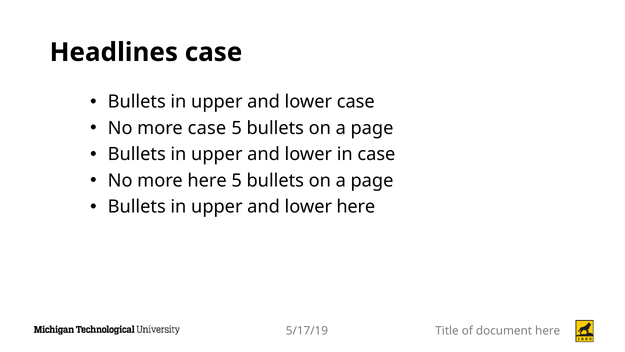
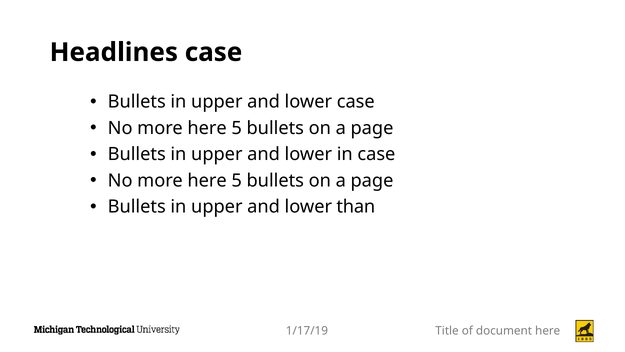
case: case -> here (207, 128)
lower here: here -> than (356, 206)
5/17/19: 5/17/19 -> 1/17/19 (307, 330)
